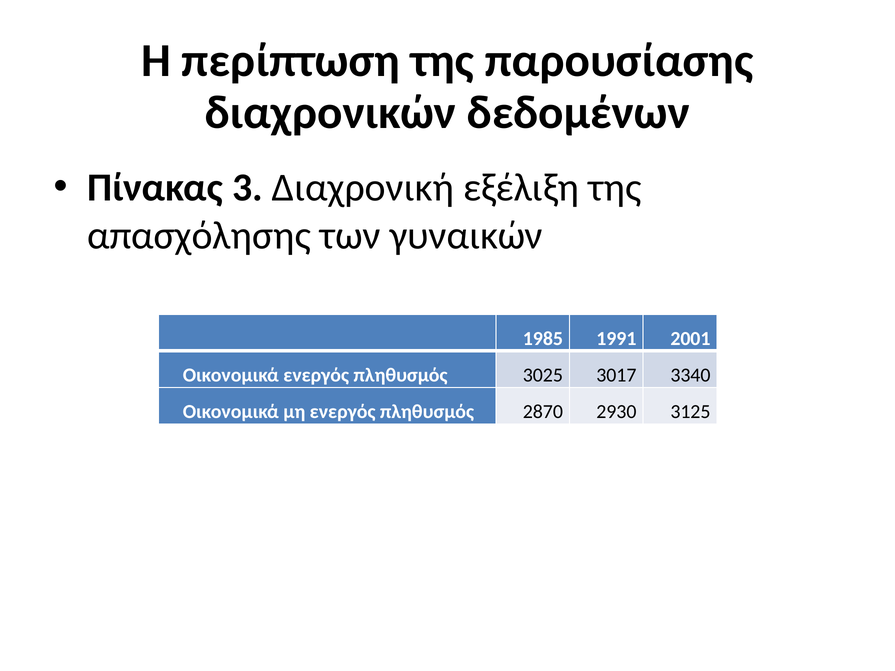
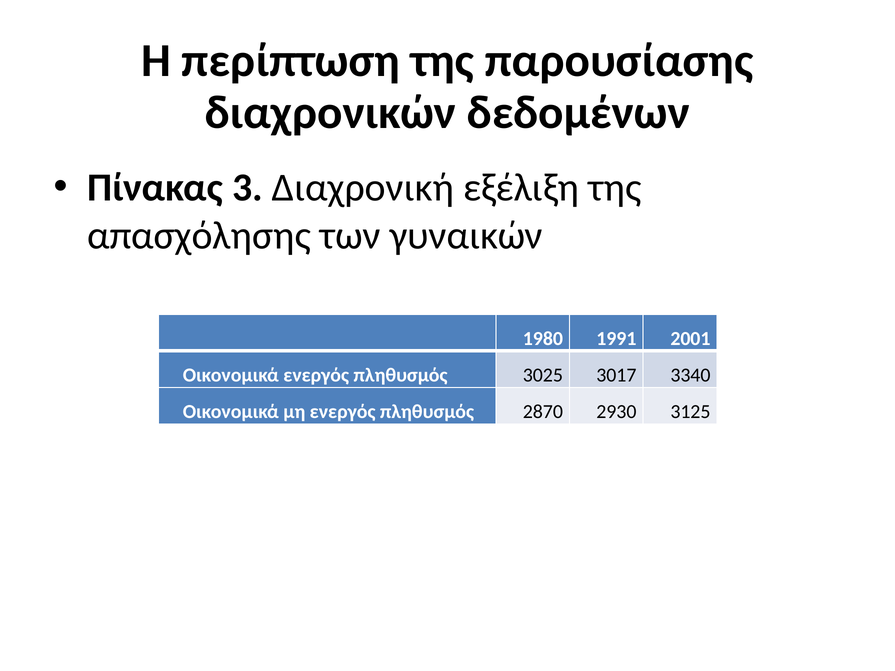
1985: 1985 -> 1980 (543, 339)
